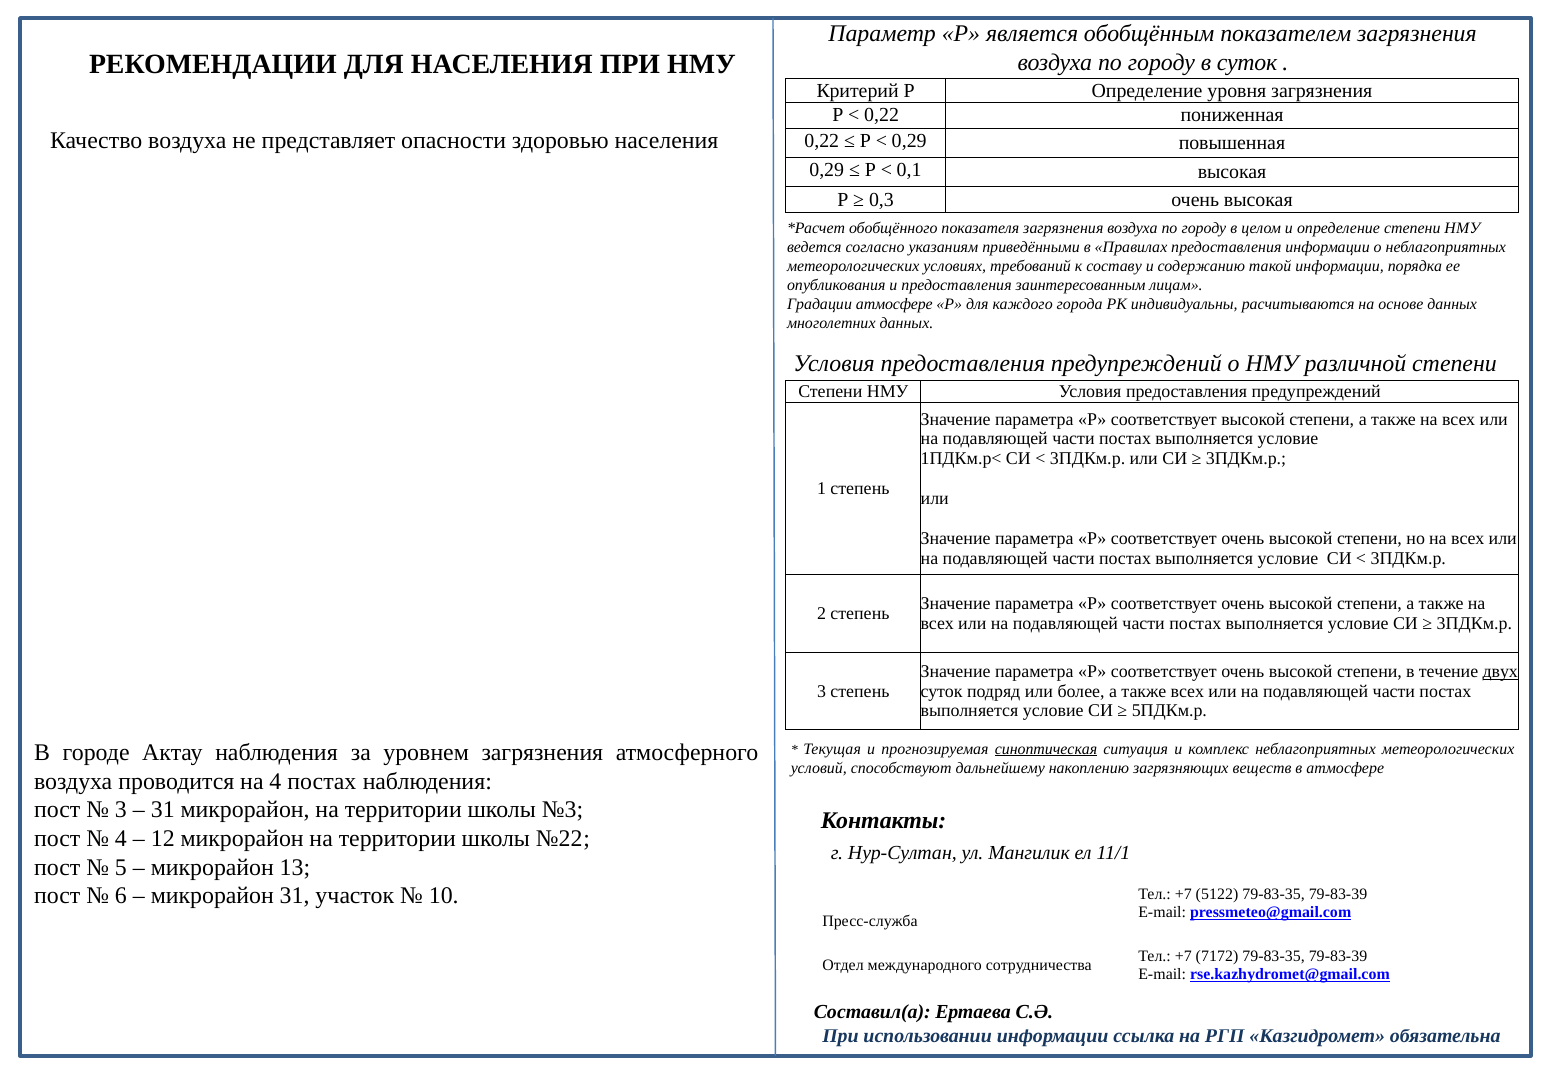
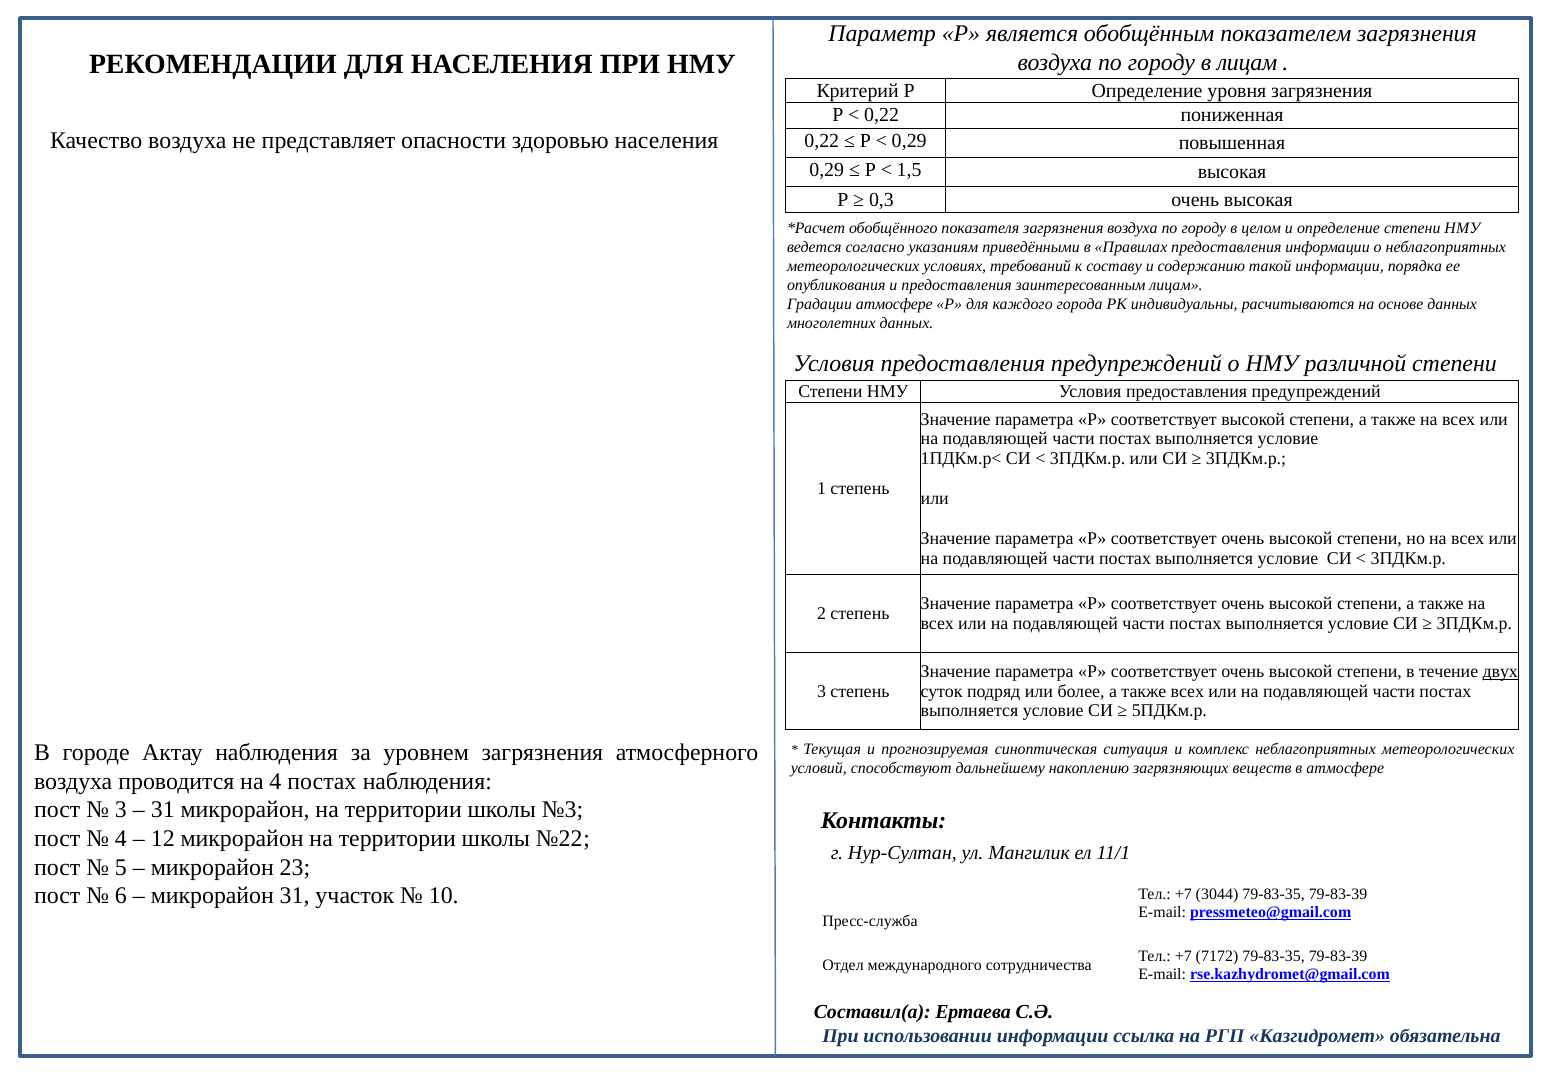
в суток: суток -> лицам (1247, 62)
0,1: 0,1 -> 1,5 (909, 170)
синоптическая underline: present -> none (1046, 749)
13: 13 -> 23 (295, 867)
5122: 5122 -> 3044 (1217, 894)
